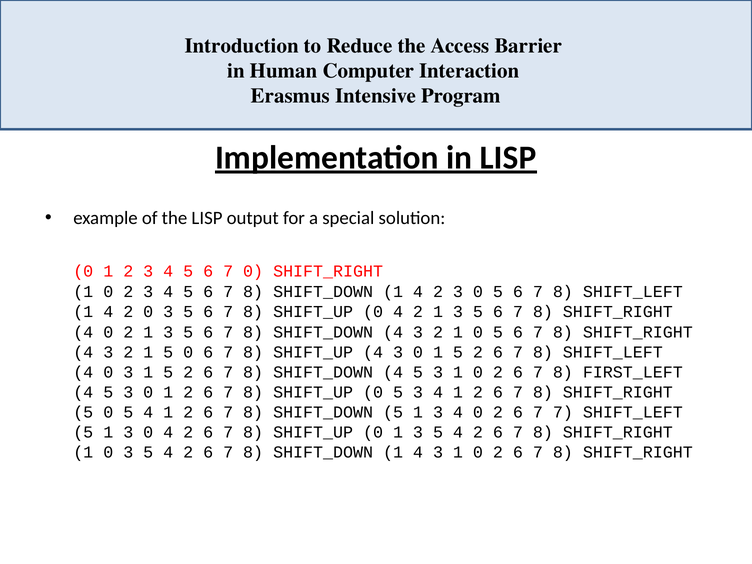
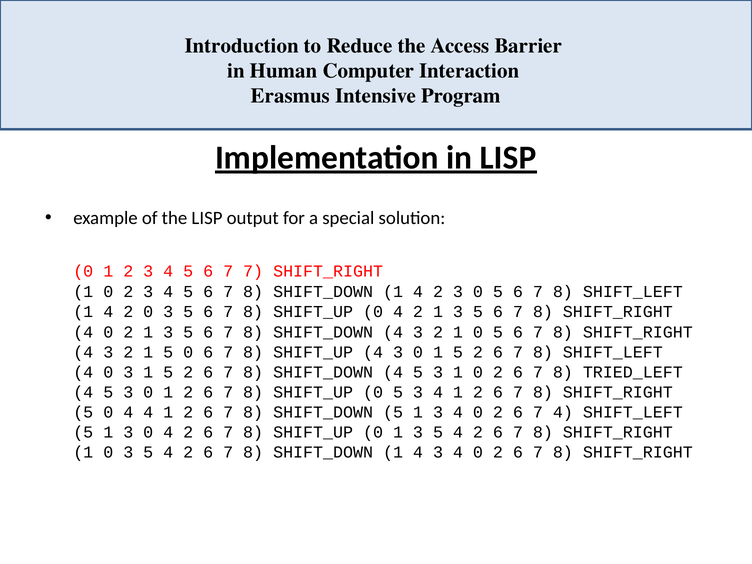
7 0: 0 -> 7 (253, 271)
FIRST_LEFT: FIRST_LEFT -> TRIED_LEFT (633, 372)
5 0 5: 5 -> 4 (128, 412)
7 7: 7 -> 4 (563, 412)
4 3 1: 1 -> 4 (458, 452)
